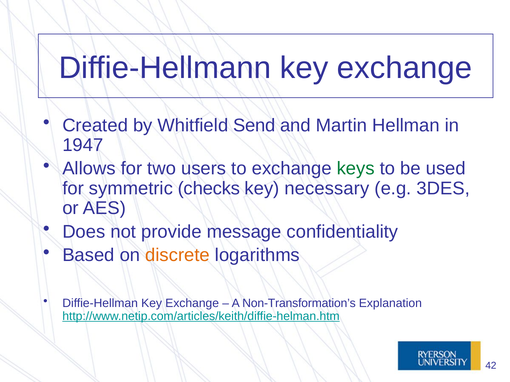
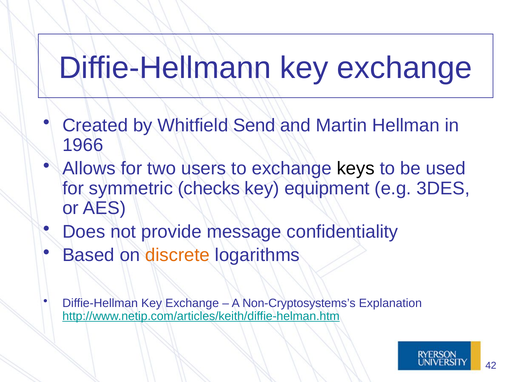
1947: 1947 -> 1966 (83, 145)
keys colour: green -> black (356, 169)
necessary: necessary -> equipment (327, 189)
Non-Transformation’s: Non-Transformation’s -> Non-Cryptosystems’s (299, 303)
